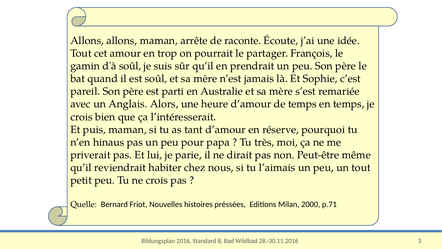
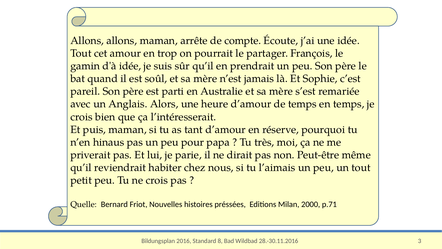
raconte: raconte -> compte (243, 40)
d'à soûl: soûl -> idée (130, 66)
